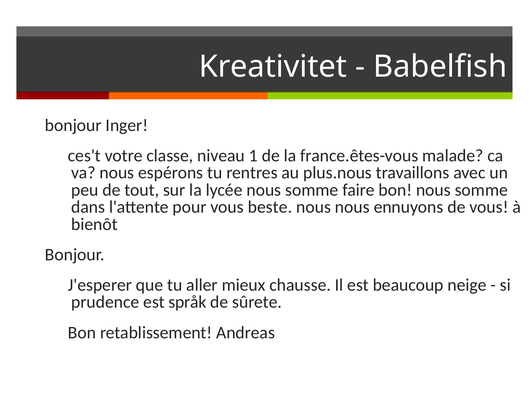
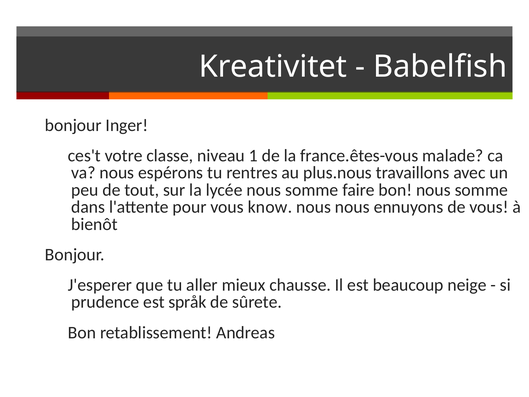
beste: beste -> know (270, 207)
